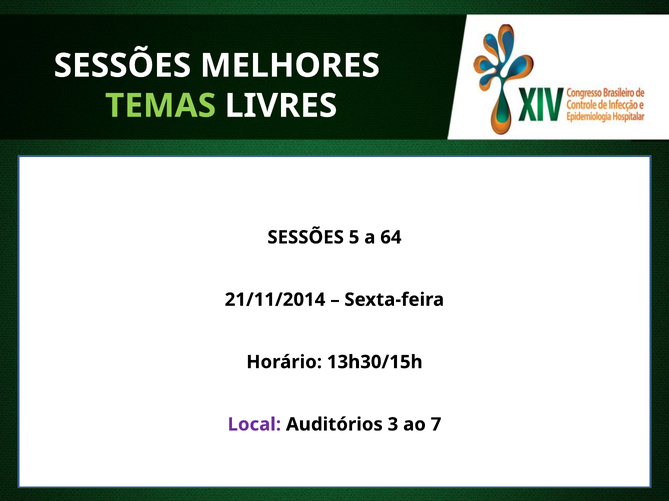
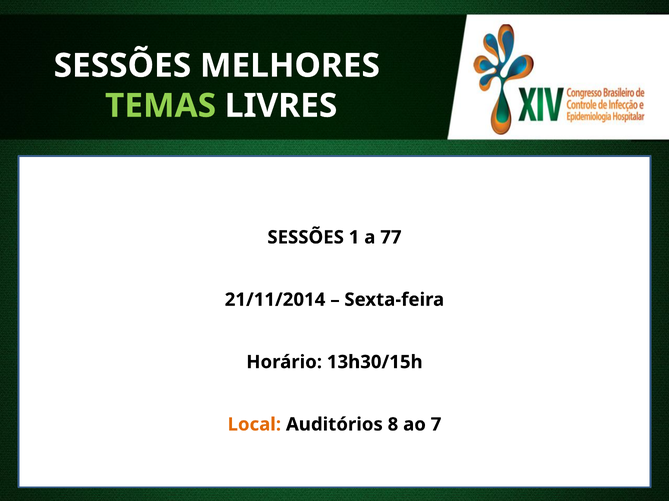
5: 5 -> 1 (354, 238)
64: 64 -> 77 (391, 238)
Local colour: purple -> orange (254, 425)
3: 3 -> 8 (393, 425)
